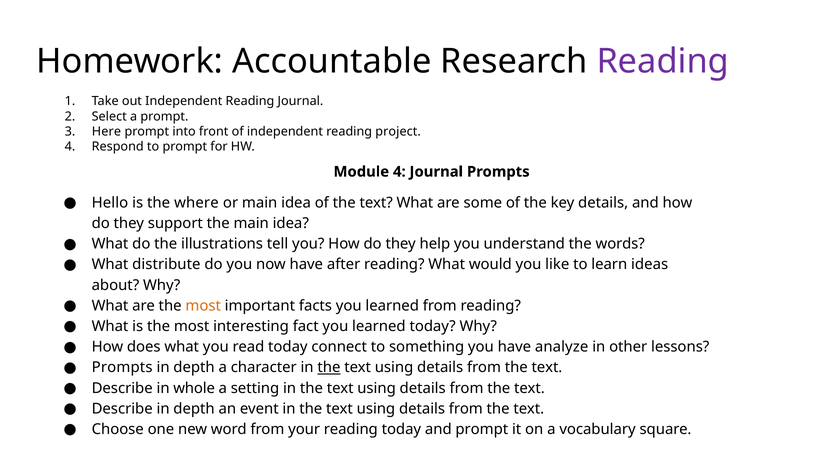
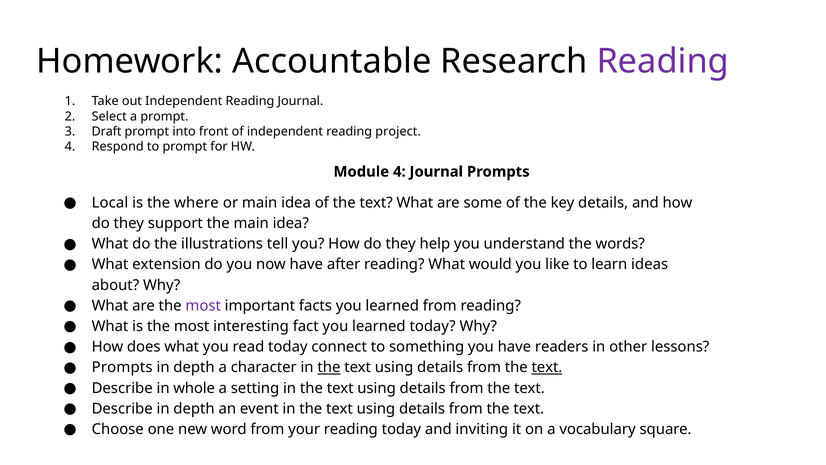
Here: Here -> Draft (107, 132)
Hello: Hello -> Local (110, 203)
distribute: distribute -> extension (166, 264)
most colour: orange -> purple (203, 305)
analyze: analyze -> readers (562, 347)
text underline: none -> present (547, 367)
and prompt: prompt -> inviting (482, 429)
